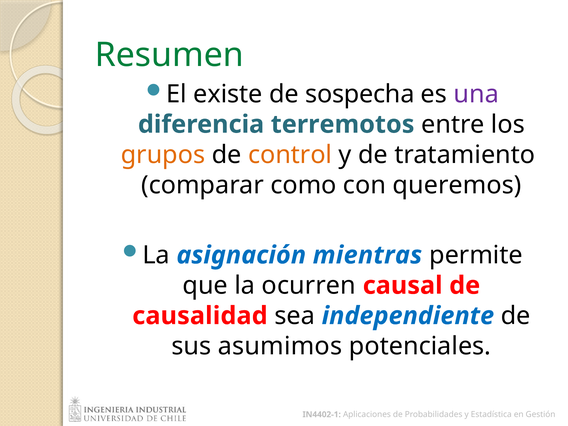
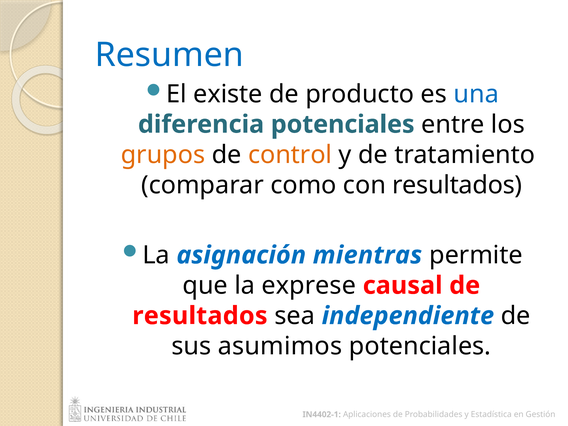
Resumen colour: green -> blue (169, 55)
sospecha: sospecha -> producto (360, 94)
una colour: purple -> blue (476, 94)
diferencia terremotos: terremotos -> potenciales (343, 124)
con queremos: queremos -> resultados (457, 185)
ocurren: ocurren -> exprese (309, 285)
causalidad: causalidad -> resultados (200, 316)
